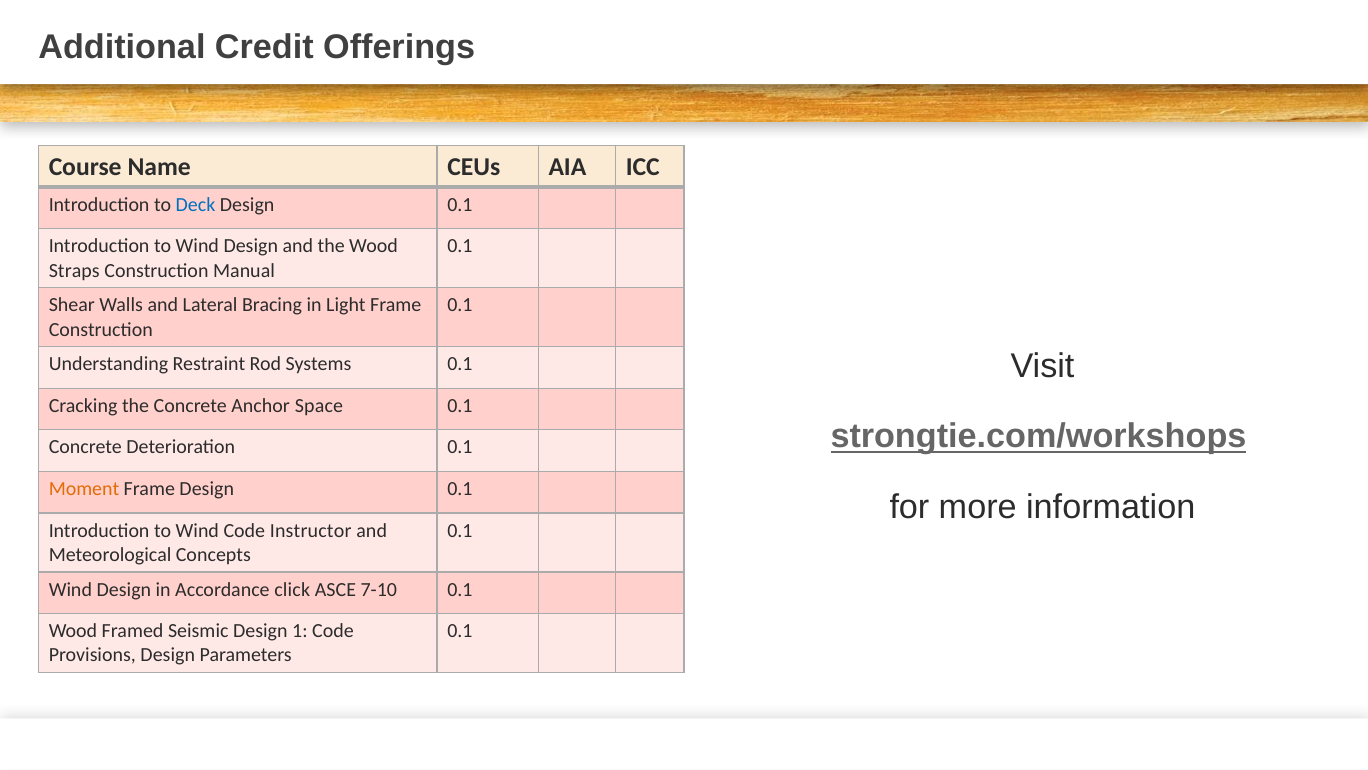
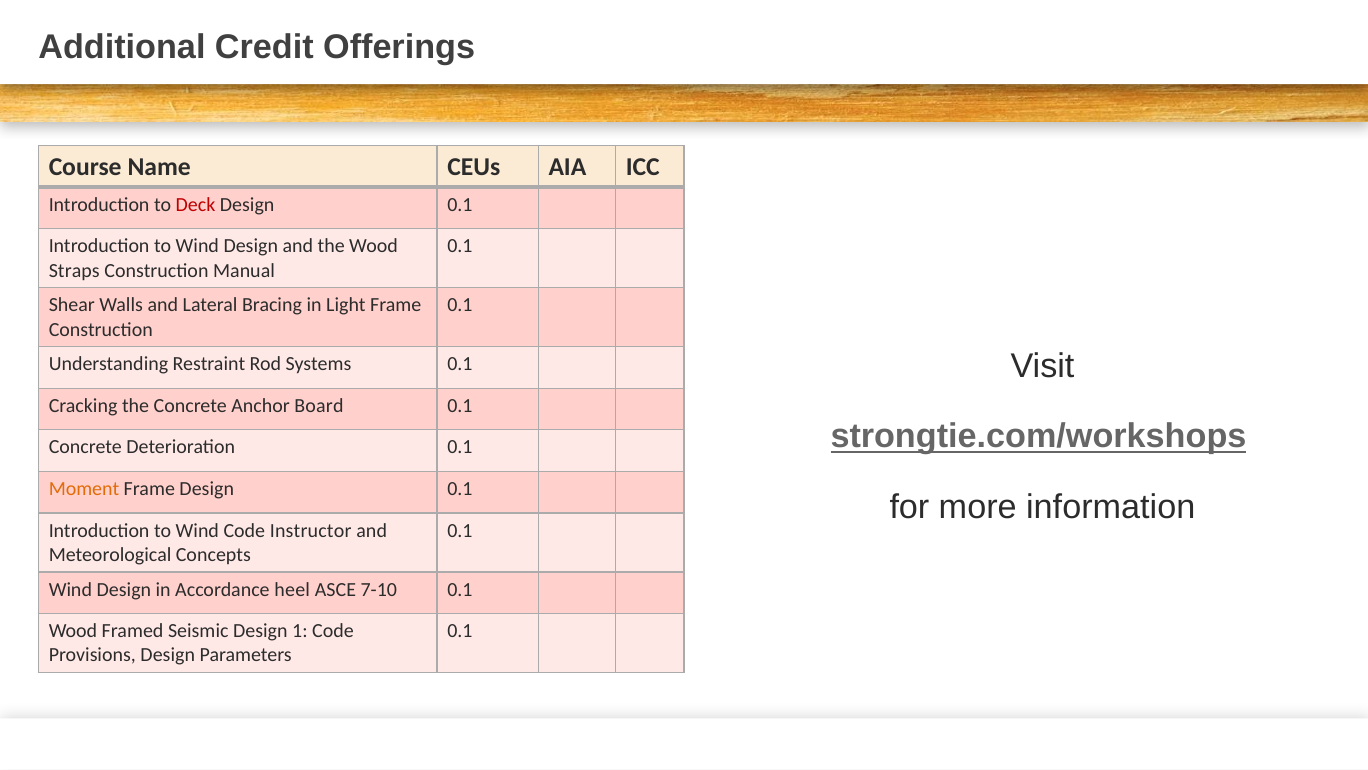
Deck colour: blue -> red (195, 204)
Space: Space -> Board (319, 405)
click: click -> heel (292, 589)
